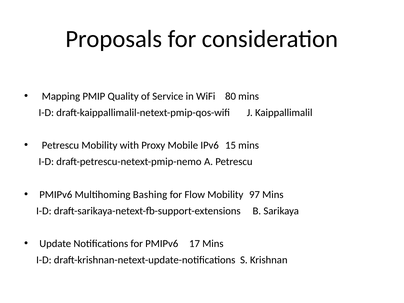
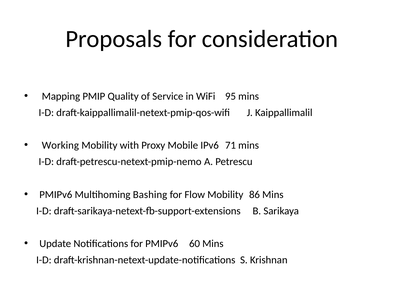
80: 80 -> 95 (231, 96)
Petrescu: Petrescu -> Working (60, 145)
15: 15 -> 71 (231, 145)
97: 97 -> 86 (254, 195)
17: 17 -> 60 (195, 244)
